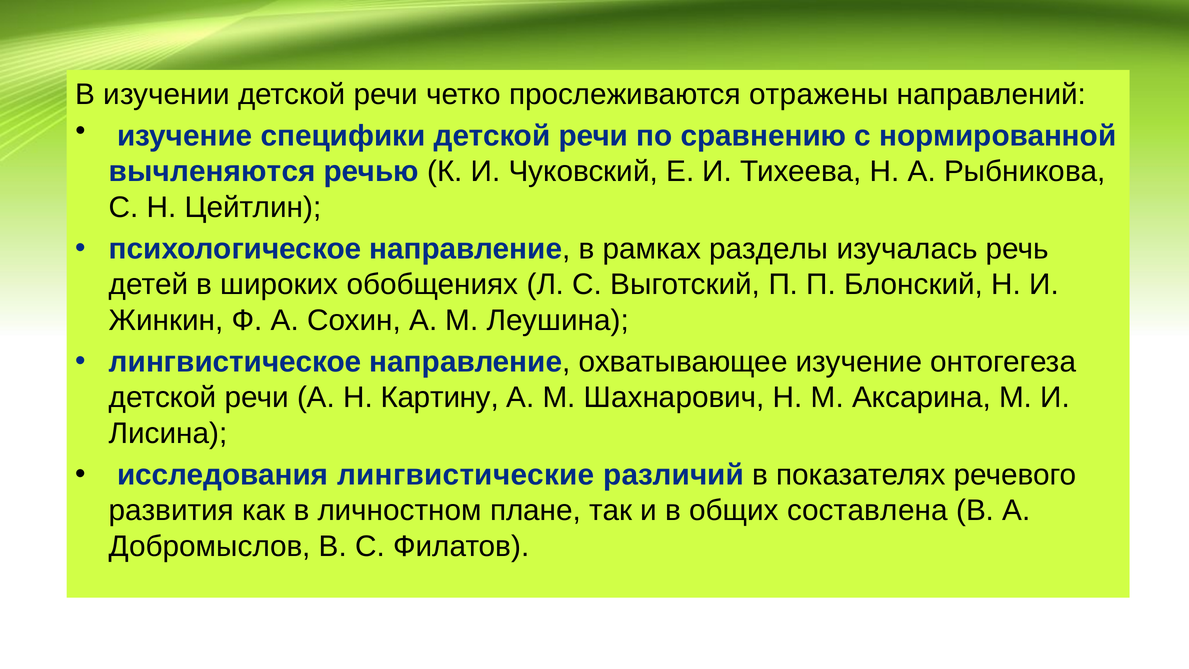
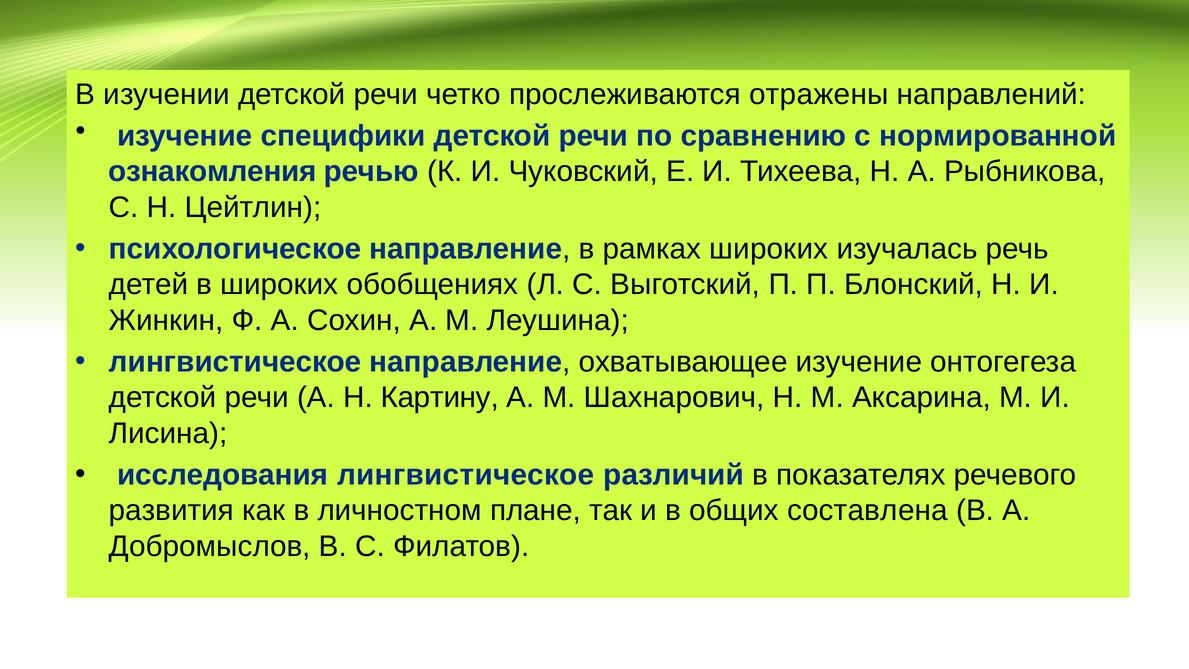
вычленяются: вычленяются -> ознакомления (212, 172)
рамках разделы: разделы -> широких (769, 249)
исследования лингвистические: лингвистические -> лингвистическое (466, 475)
